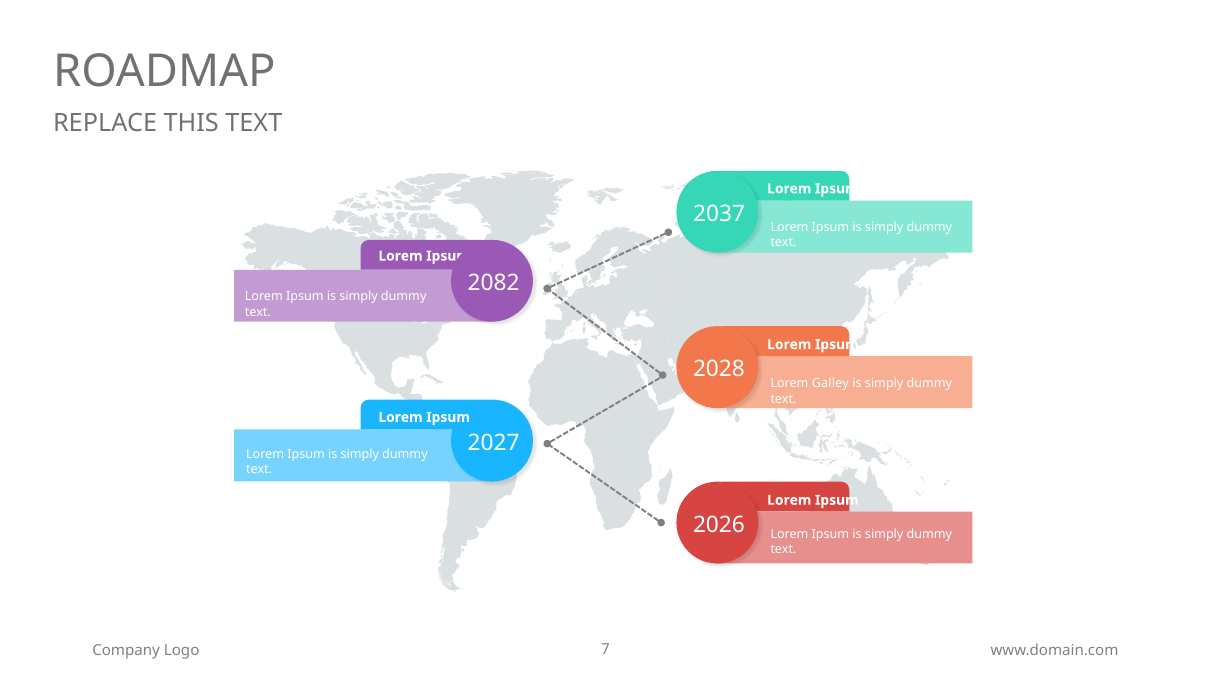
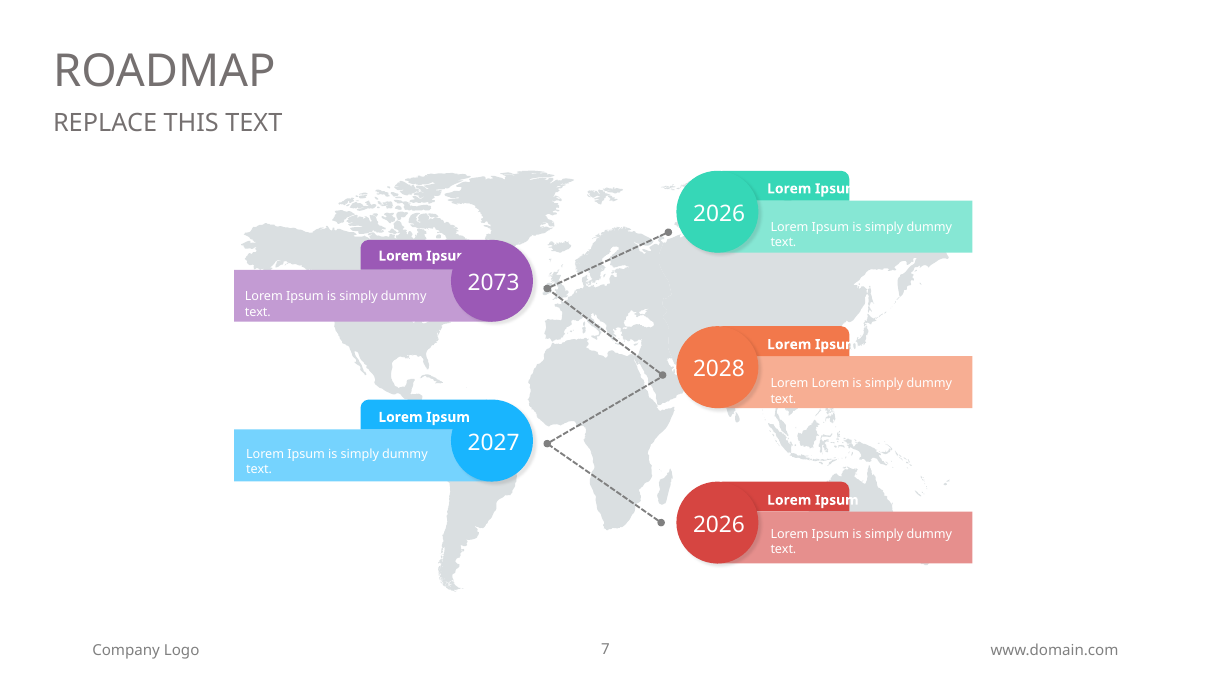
2037: 2037 -> 2026 (719, 214)
2082: 2082 -> 2073 (494, 283)
Lorem Galley: Galley -> Lorem (831, 384)
